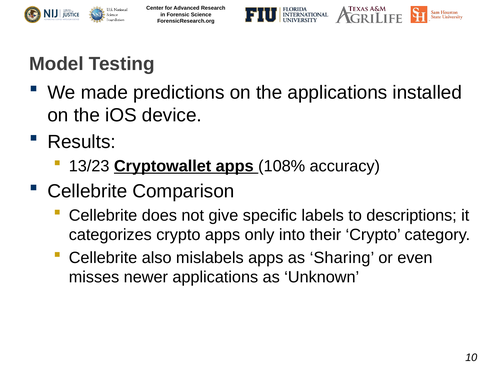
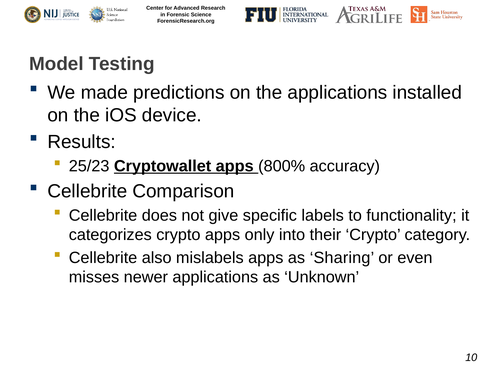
13/23: 13/23 -> 25/23 (89, 166)
108%: 108% -> 800% (282, 166)
descriptions: descriptions -> functionality (412, 215)
